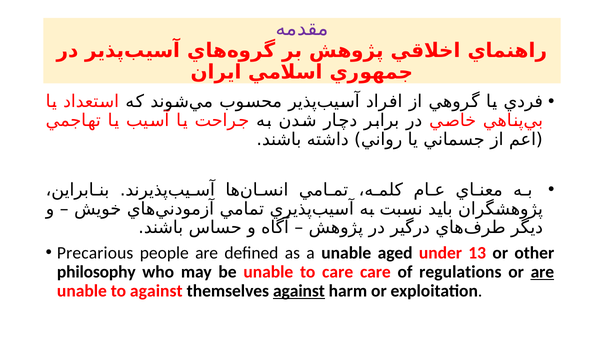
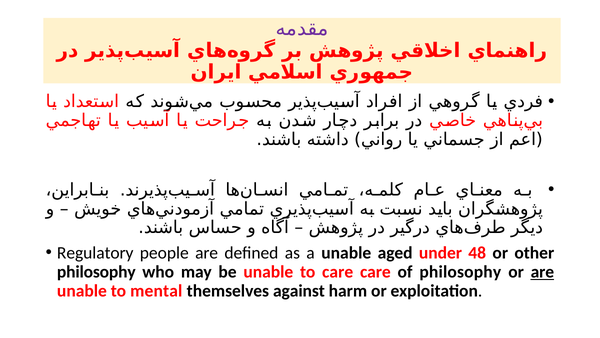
Precarious: Precarious -> Regulatory (95, 253)
13: 13 -> 48 (477, 253)
of regulations: regulations -> philosophy (460, 271)
to against: against -> mental (156, 290)
against underline: present -> none (299, 290)
